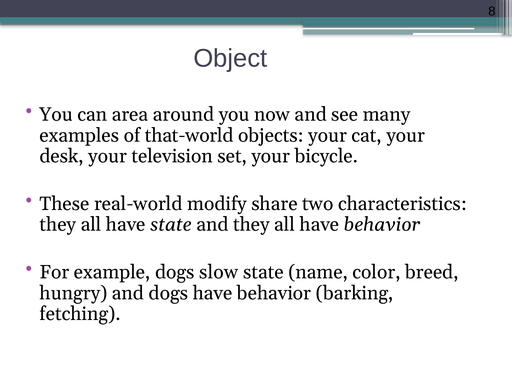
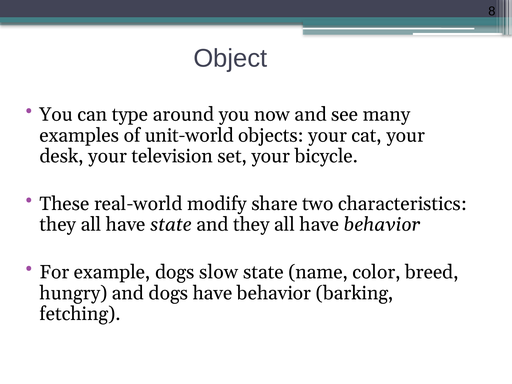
area: area -> type (130, 115)
that-world: that-world -> unit-world (189, 135)
